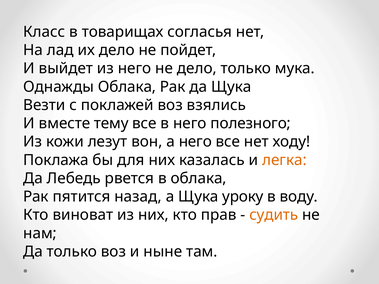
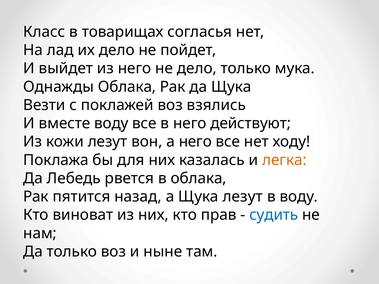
вместе тему: тему -> воду (111, 123)
полезного: полезного -> действуют (251, 123)
Щука уроку: уроку -> лезут (243, 197)
судить colour: orange -> blue (274, 215)
